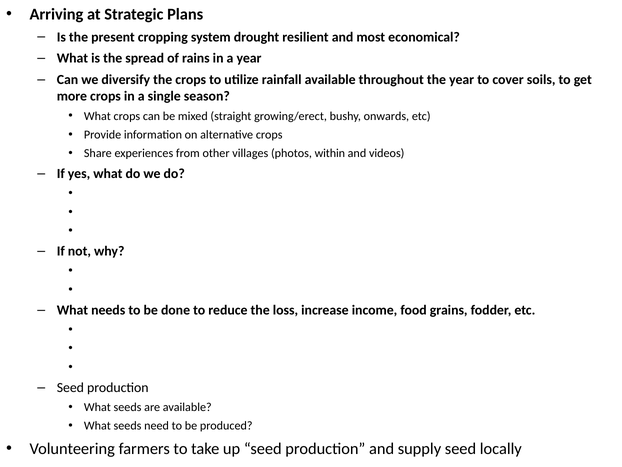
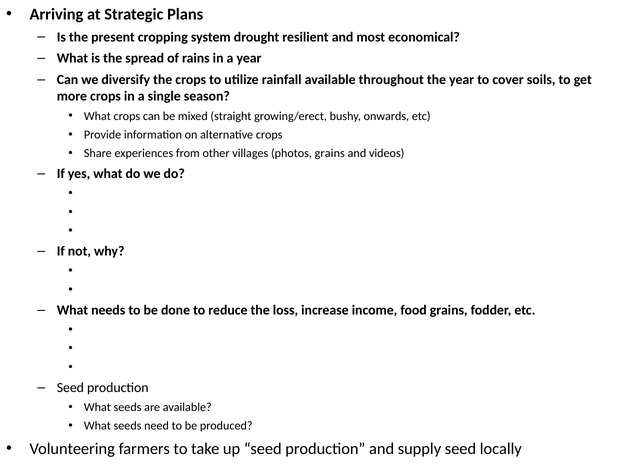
photos within: within -> grains (330, 153)
